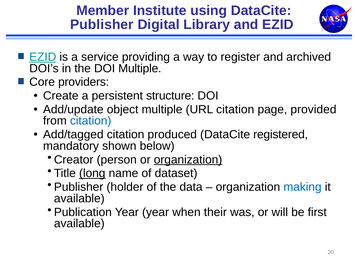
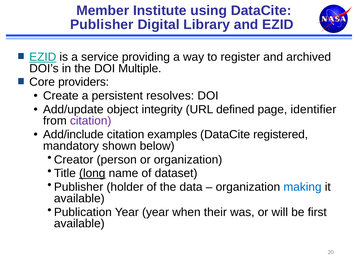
structure: structure -> resolves (170, 96)
object multiple: multiple -> integrity (162, 110)
URL citation: citation -> defined (235, 110)
provided: provided -> identifier (313, 110)
citation colour: blue -> purple (91, 121)
Add/tagged: Add/tagged -> Add/include (73, 135)
produced: produced -> examples (172, 135)
organization underline: present -> none (188, 160)
